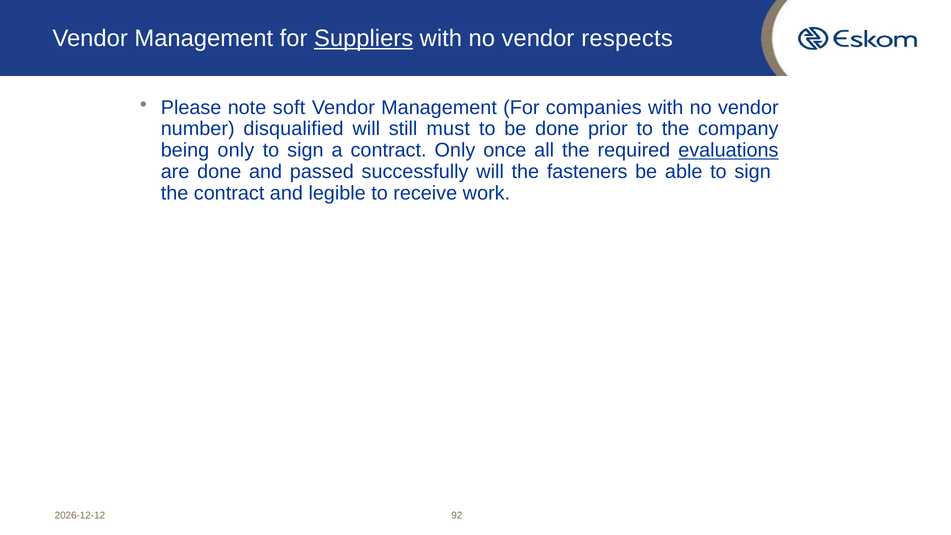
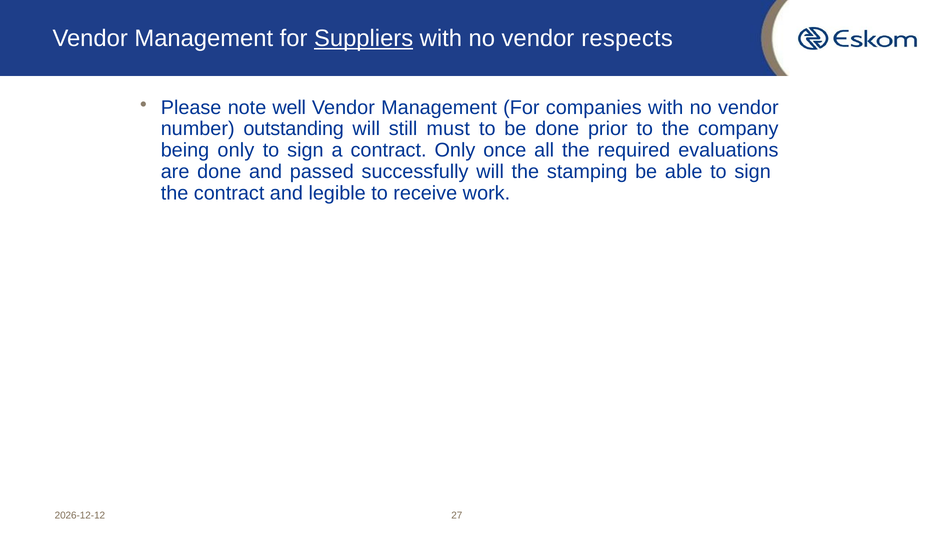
soft: soft -> well (289, 108)
disqualified: disqualified -> outstanding (294, 129)
evaluations underline: present -> none (728, 150)
fasteners: fasteners -> stamping (587, 172)
92: 92 -> 27 (457, 515)
